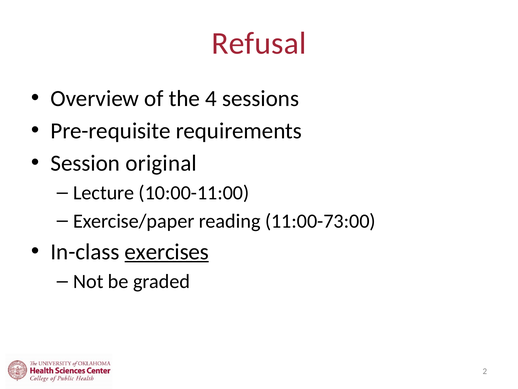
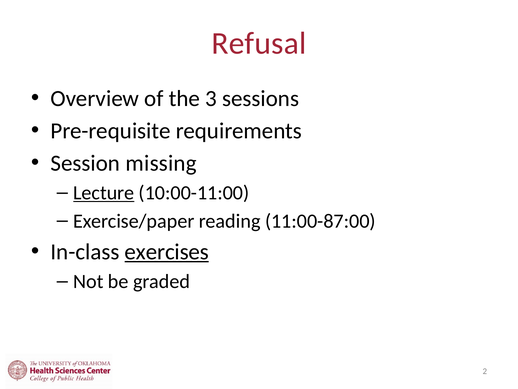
4: 4 -> 3 (211, 98)
original: original -> missing (161, 163)
Lecture underline: none -> present (104, 193)
11:00-73:00: 11:00-73:00 -> 11:00-87:00 (320, 221)
